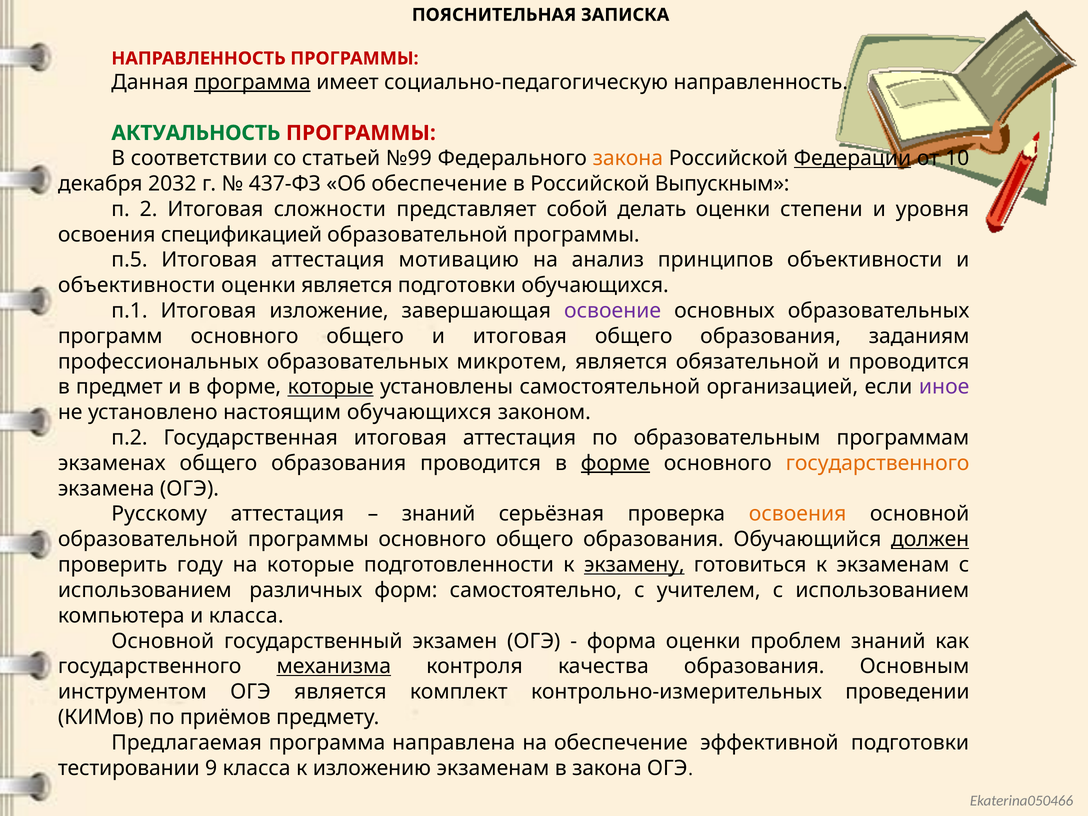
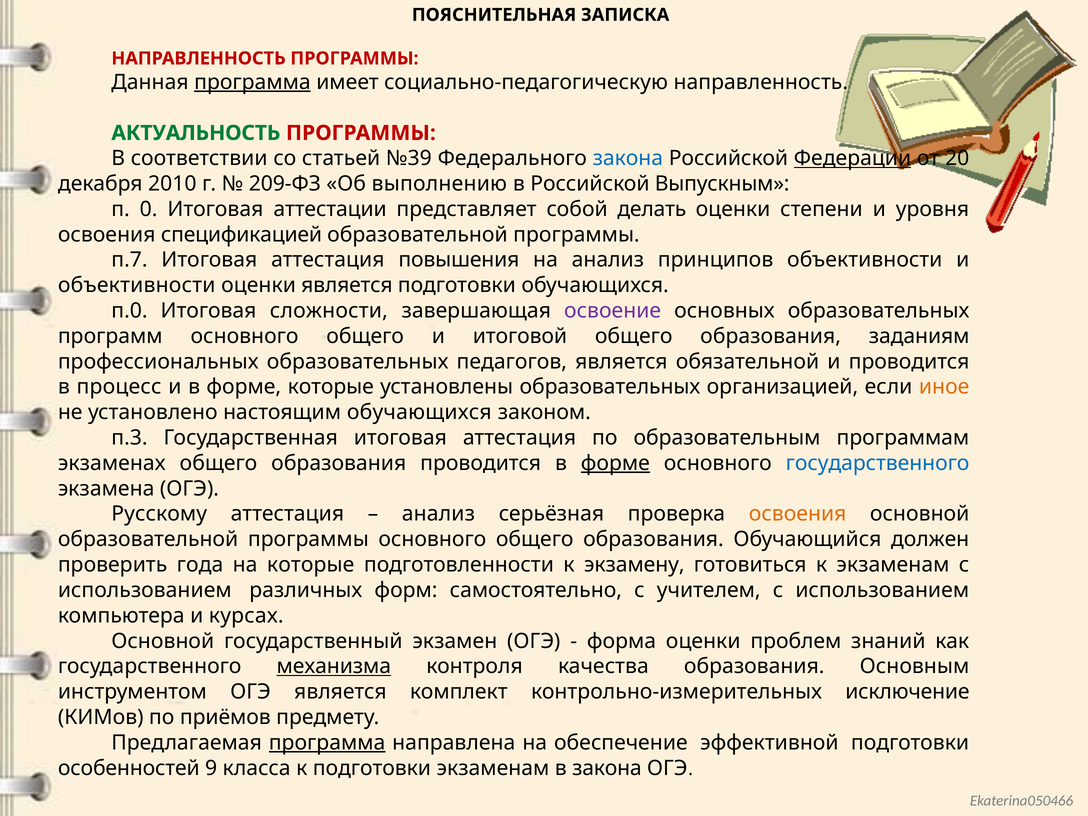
№99: №99 -> №39 (409, 158)
закона colour: orange -> blue (628, 158)
10: 10 -> 20 (957, 158)
2032: 2032 -> 2010 (172, 184)
437-ФЗ: 437-ФЗ -> 209-ФЗ (285, 184)
Об обеспечение: обеспечение -> выполнению (439, 184)
2: 2 -> 0 (149, 209)
сложности: сложности -> аттестации (330, 209)
п.5: п.5 -> п.7 (129, 260)
мотивацию: мотивацию -> повышения (459, 260)
п.1: п.1 -> п.0 (129, 311)
изложение: изложение -> сложности (329, 311)
и итоговая: итоговая -> итоговой (520, 336)
микротем: микротем -> педагогов (512, 362)
предмет: предмет -> процесс (119, 387)
которые underline: present -> none (331, 387)
установлены самостоятельной: самостоятельной -> образовательных (610, 387)
иное colour: purple -> orange (944, 387)
п.2: п.2 -> п.3 (129, 438)
государственного colour: orange -> blue (878, 463)
знаний: знаний -> анализ (438, 514)
должен underline: present -> none (930, 539)
году: году -> года (200, 565)
экзамену underline: present -> none (634, 565)
и класса: класса -> курсах (246, 616)
проведении: проведении -> исключение (907, 692)
программа underline: none -> present (327, 743)
тестировании: тестировании -> особенностей (129, 768)
к изложению: изложению -> подготовки (372, 768)
